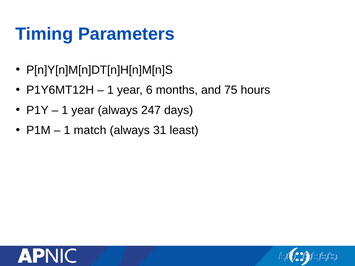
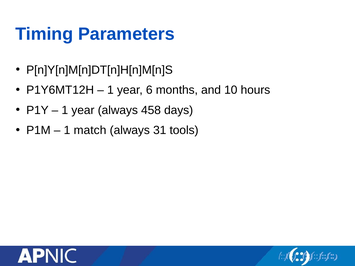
75: 75 -> 10 (231, 90)
247: 247 -> 458 (151, 110)
least: least -> tools (184, 130)
